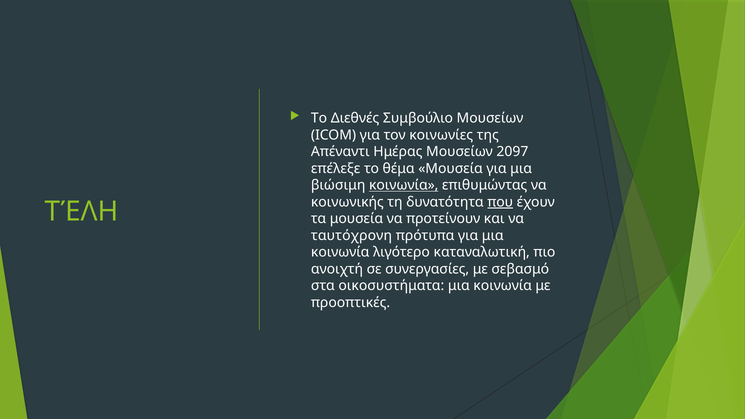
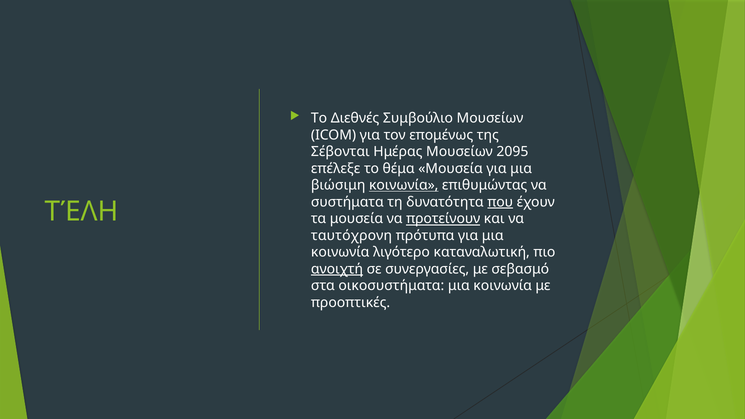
κοινωνίες: κοινωνίες -> επομένως (441, 135)
Απέναντι: Απέναντι -> Σέβονται (340, 152)
2097: 2097 -> 2095 (512, 152)
κοινωνικής: κοινωνικής -> συστήματα (347, 202)
προτείνουν underline: none -> present (443, 219)
ανοιχτή underline: none -> present (337, 269)
